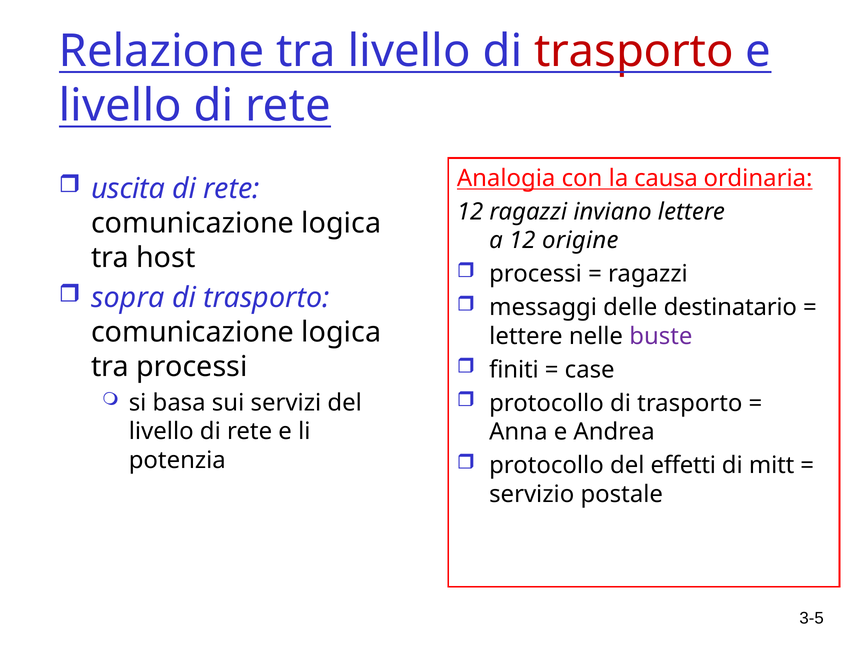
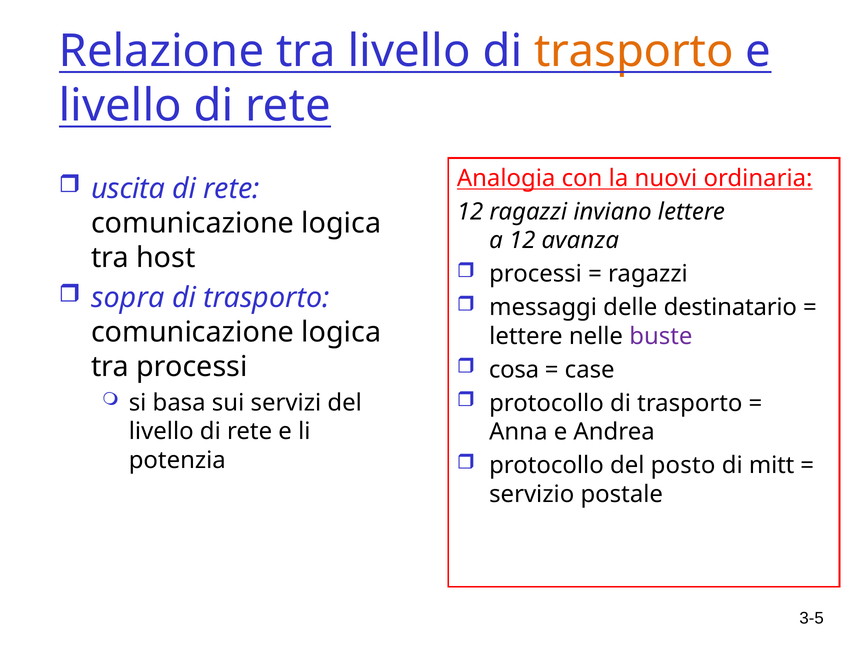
trasporto colour: red -> orange (634, 51)
causa: causa -> nuovi (666, 178)
origine: origine -> avanza (580, 240)
finiti: finiti -> cosa (514, 370)
effetti: effetti -> posto (683, 465)
